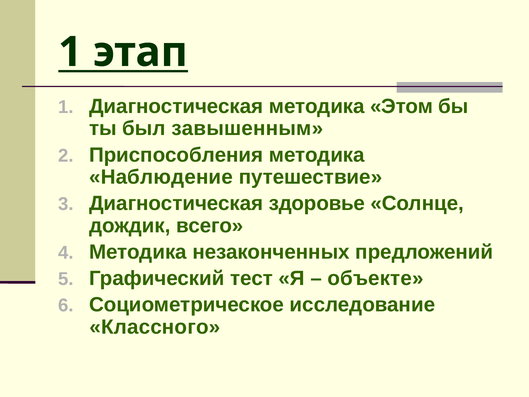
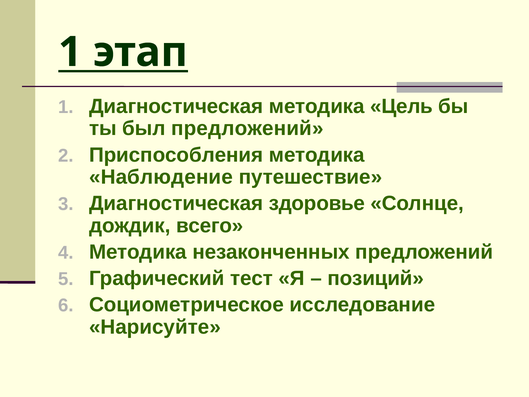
Этом: Этом -> Цель (402, 106)
был завышенным: завышенным -> предложений (247, 128)
объекте: объекте -> позиций (376, 278)
Классного: Классного -> Нарисуйте (155, 327)
